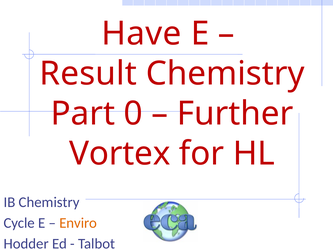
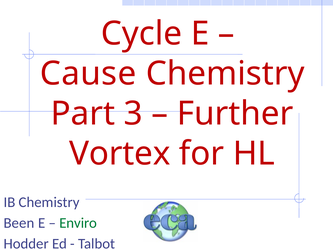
Have: Have -> Cycle (141, 34)
Result: Result -> Cause (88, 74)
0: 0 -> 3 (133, 114)
Cycle: Cycle -> Been (19, 223)
Enviro colour: orange -> green (78, 223)
